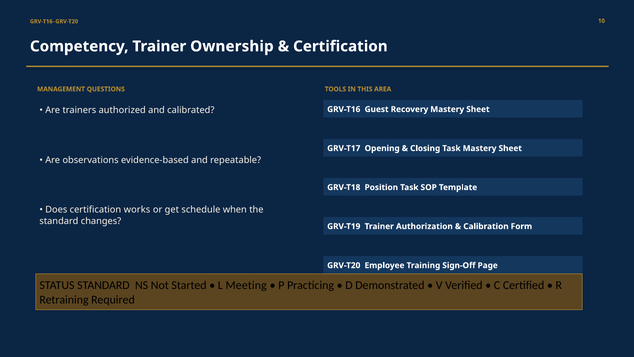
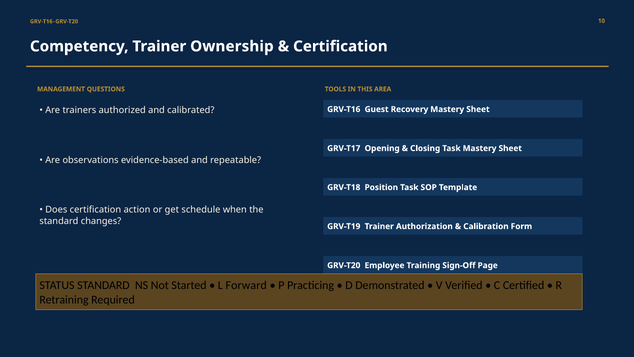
works: works -> action (137, 210)
Meeting: Meeting -> Forward (246, 285)
